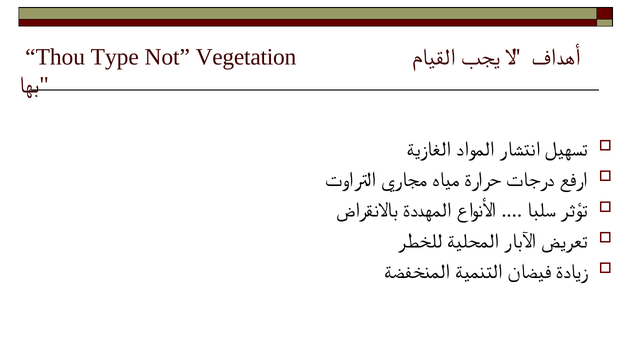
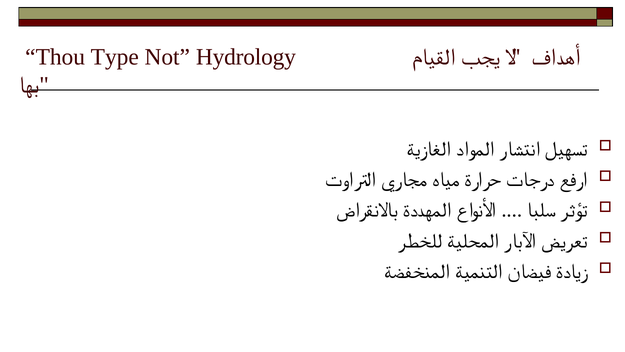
Vegetation: Vegetation -> Hydrology (246, 57)
